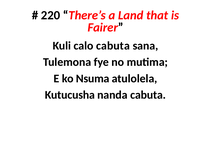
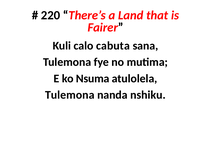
Kutucusha: Kutucusha -> Tulemona (70, 95)
nanda cabuta: cabuta -> nshiku (148, 95)
